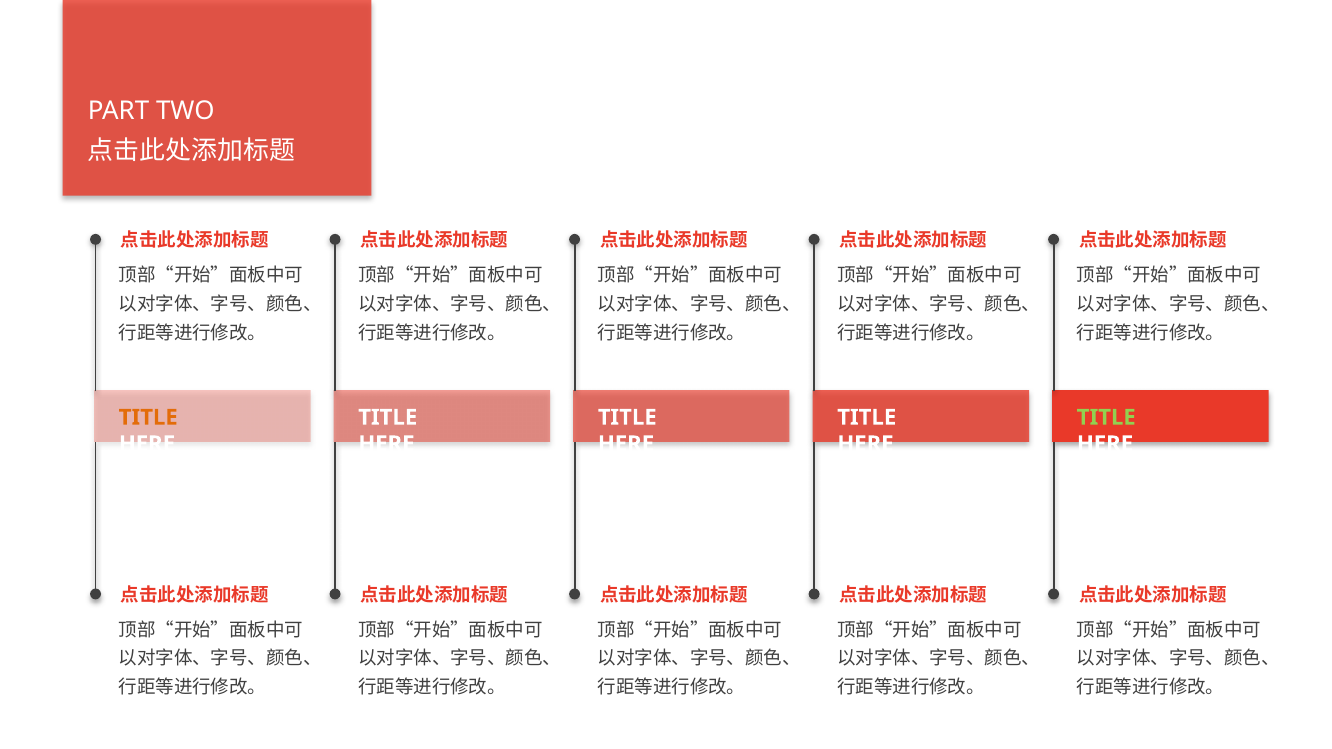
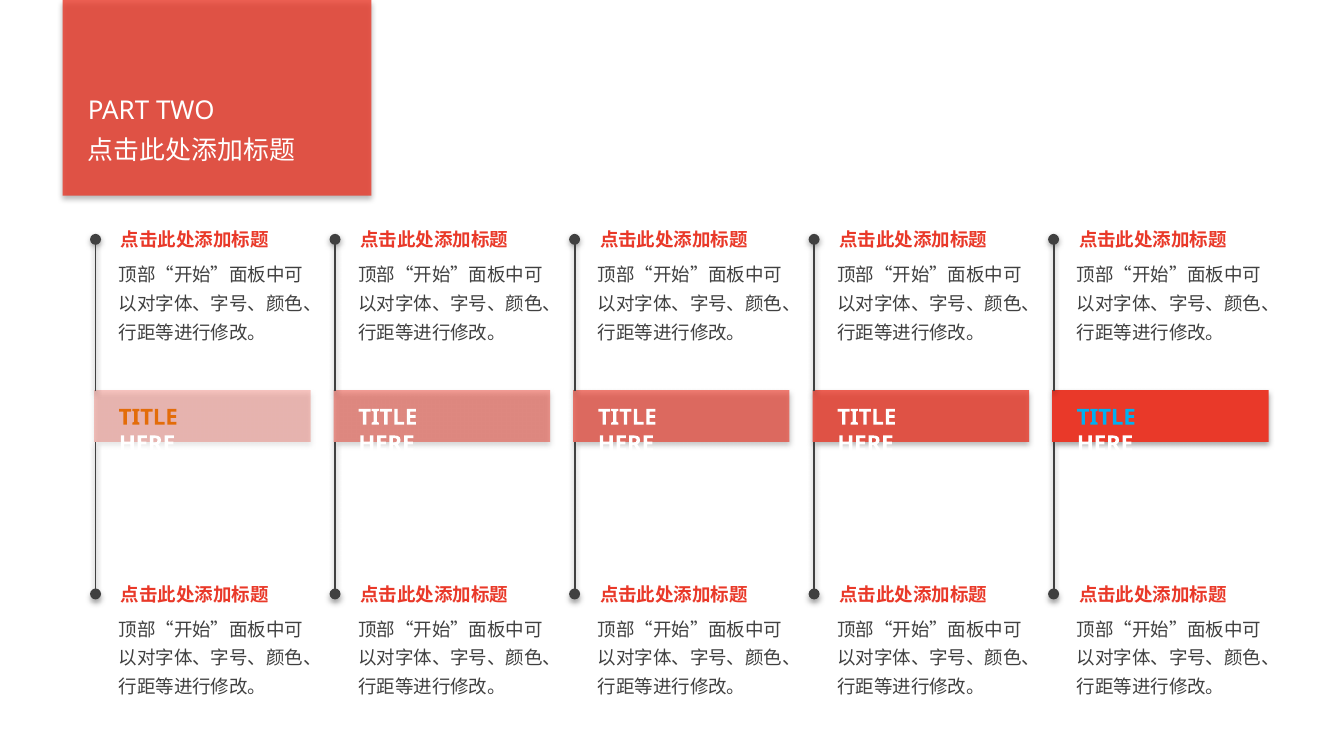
TITLE colour: light green -> light blue (1106, 417)
